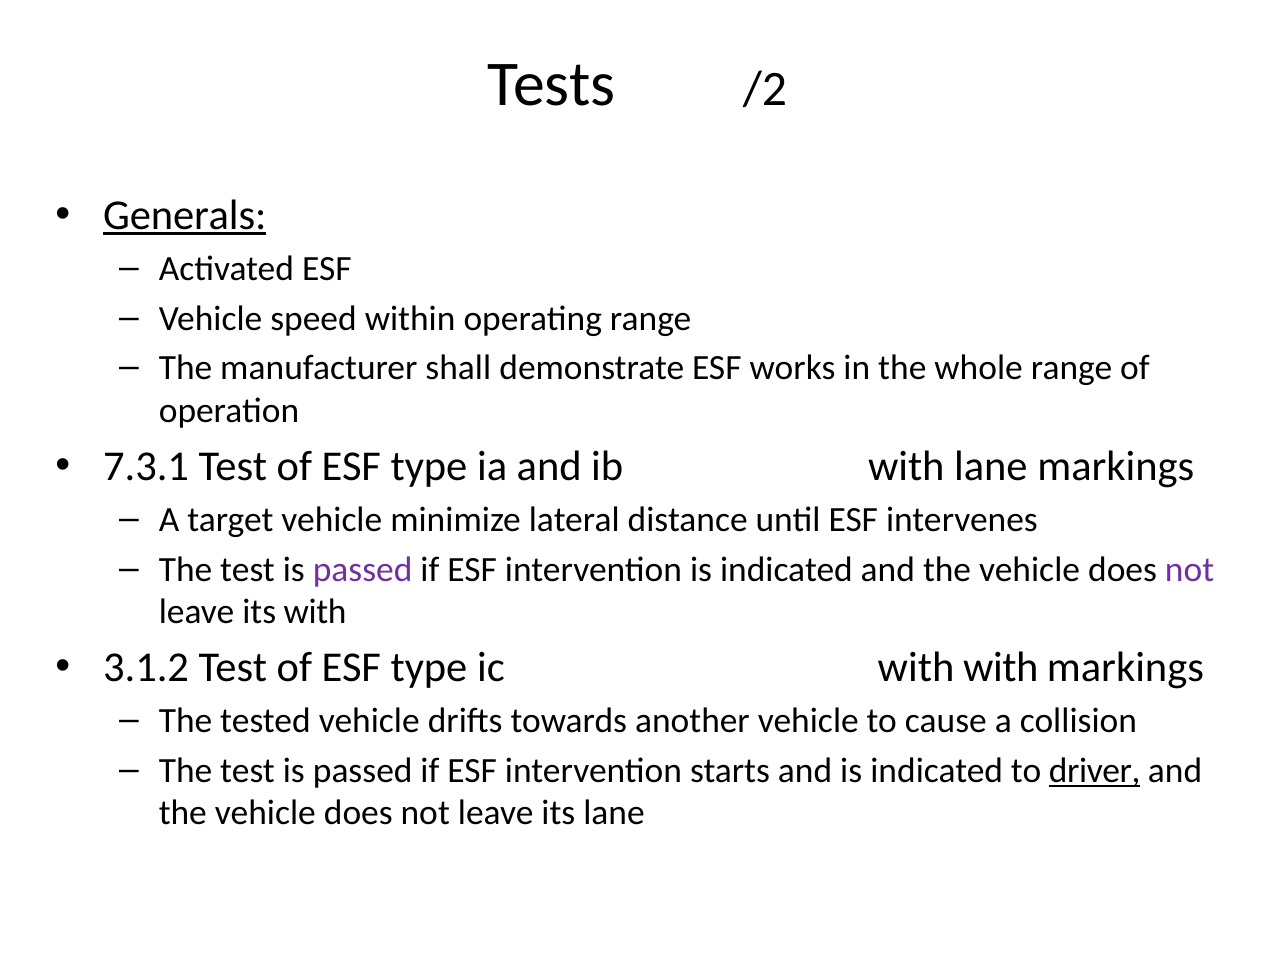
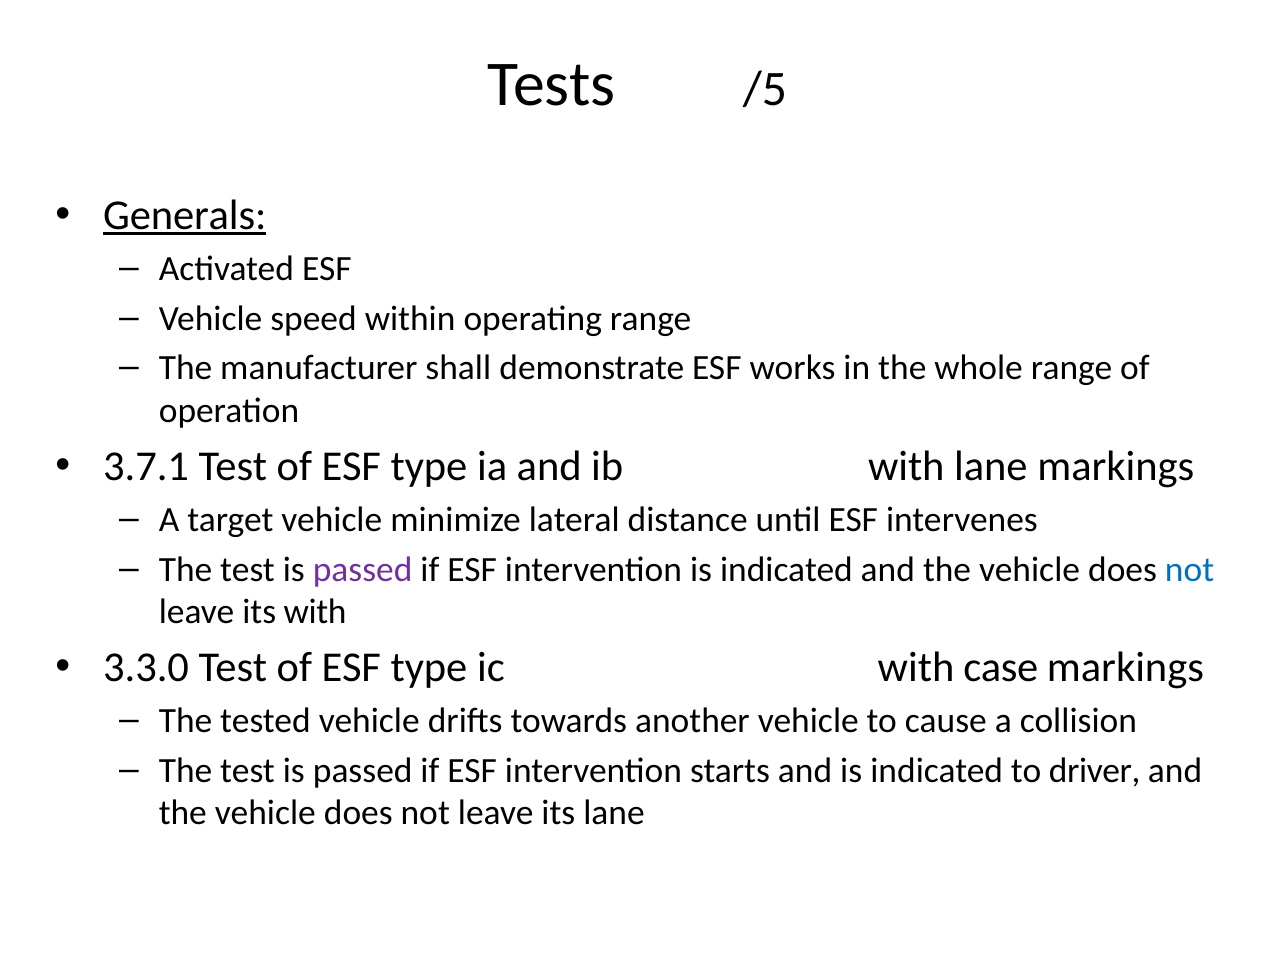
/2: /2 -> /5 (765, 89)
7.3.1: 7.3.1 -> 3.7.1 (146, 466)
not colour: purple -> blue (1190, 569)
3.1.2: 3.1.2 -> 3.3.0 (146, 668)
with with: with -> case (1001, 668)
driver underline: present -> none (1095, 771)
